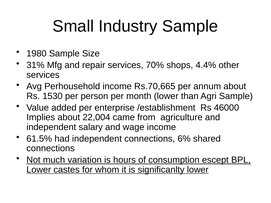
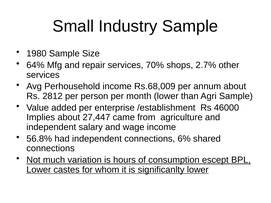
31%: 31% -> 64% (35, 65)
4.4%: 4.4% -> 2.7% (206, 65)
Rs.70,665: Rs.70,665 -> Rs.68,009 (155, 86)
1530: 1530 -> 2812 (53, 96)
22,004: 22,004 -> 27,447 (96, 118)
61.5%: 61.5% -> 56.8% (39, 139)
